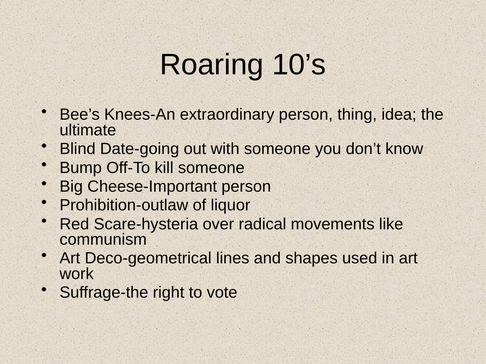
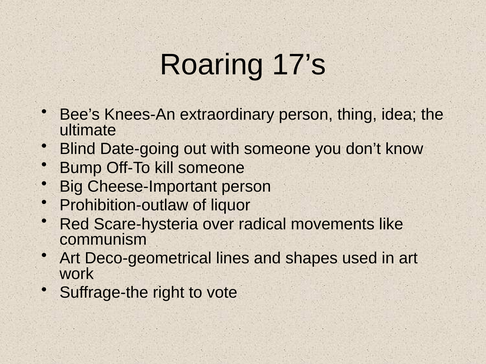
10’s: 10’s -> 17’s (299, 65)
